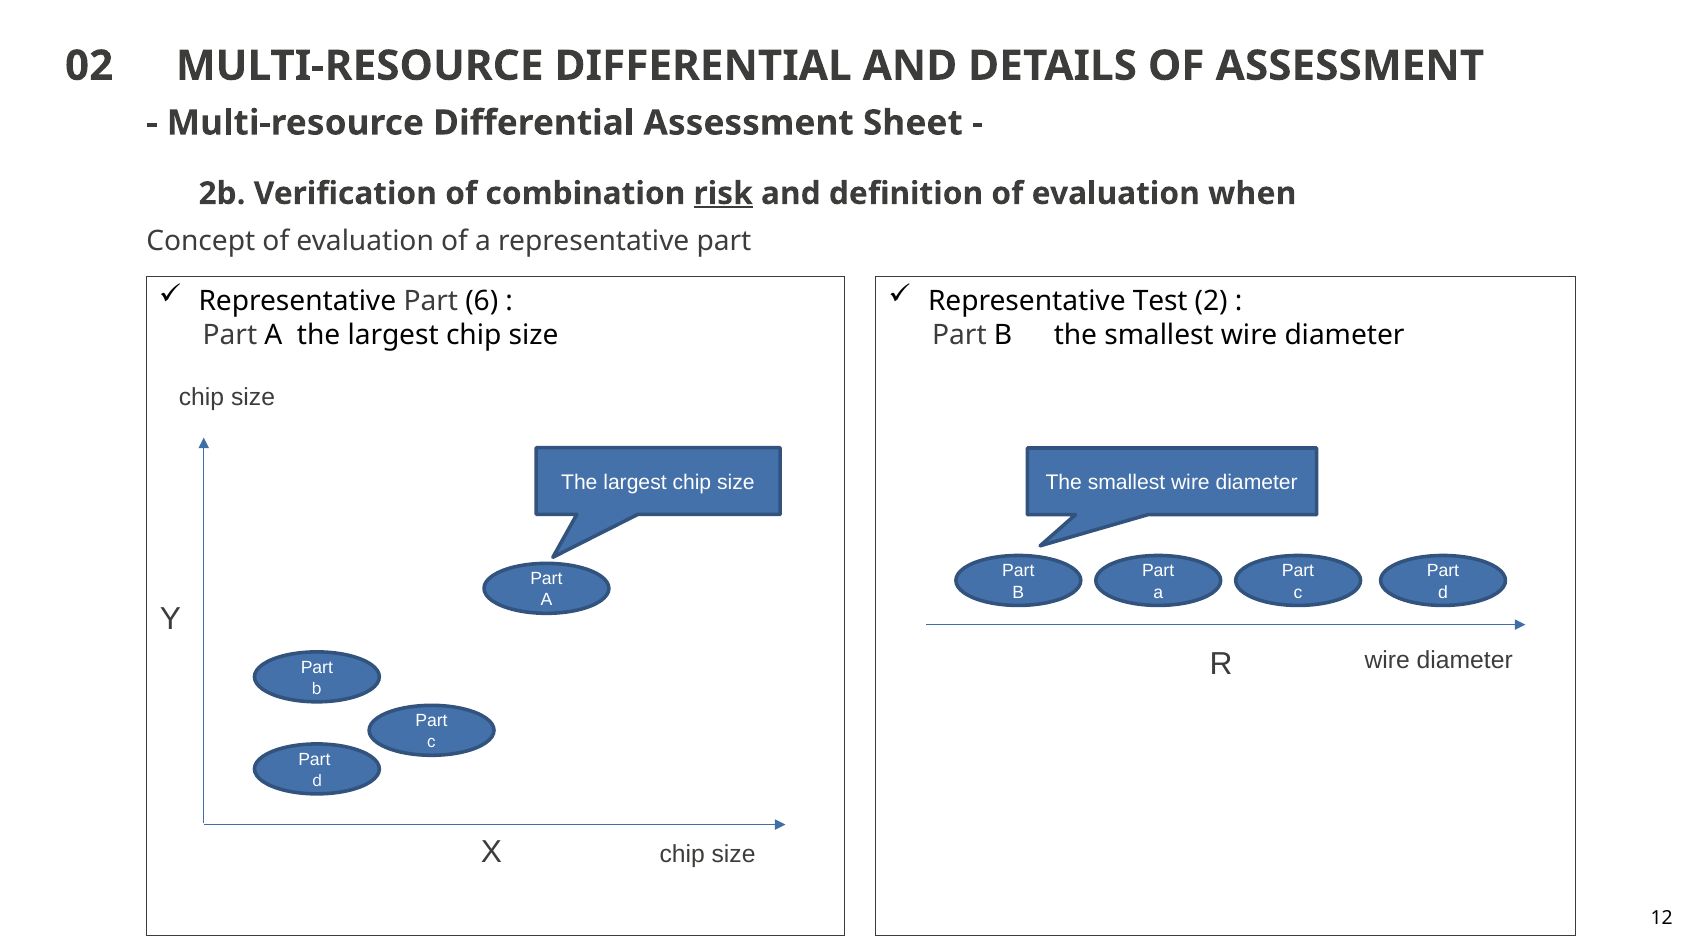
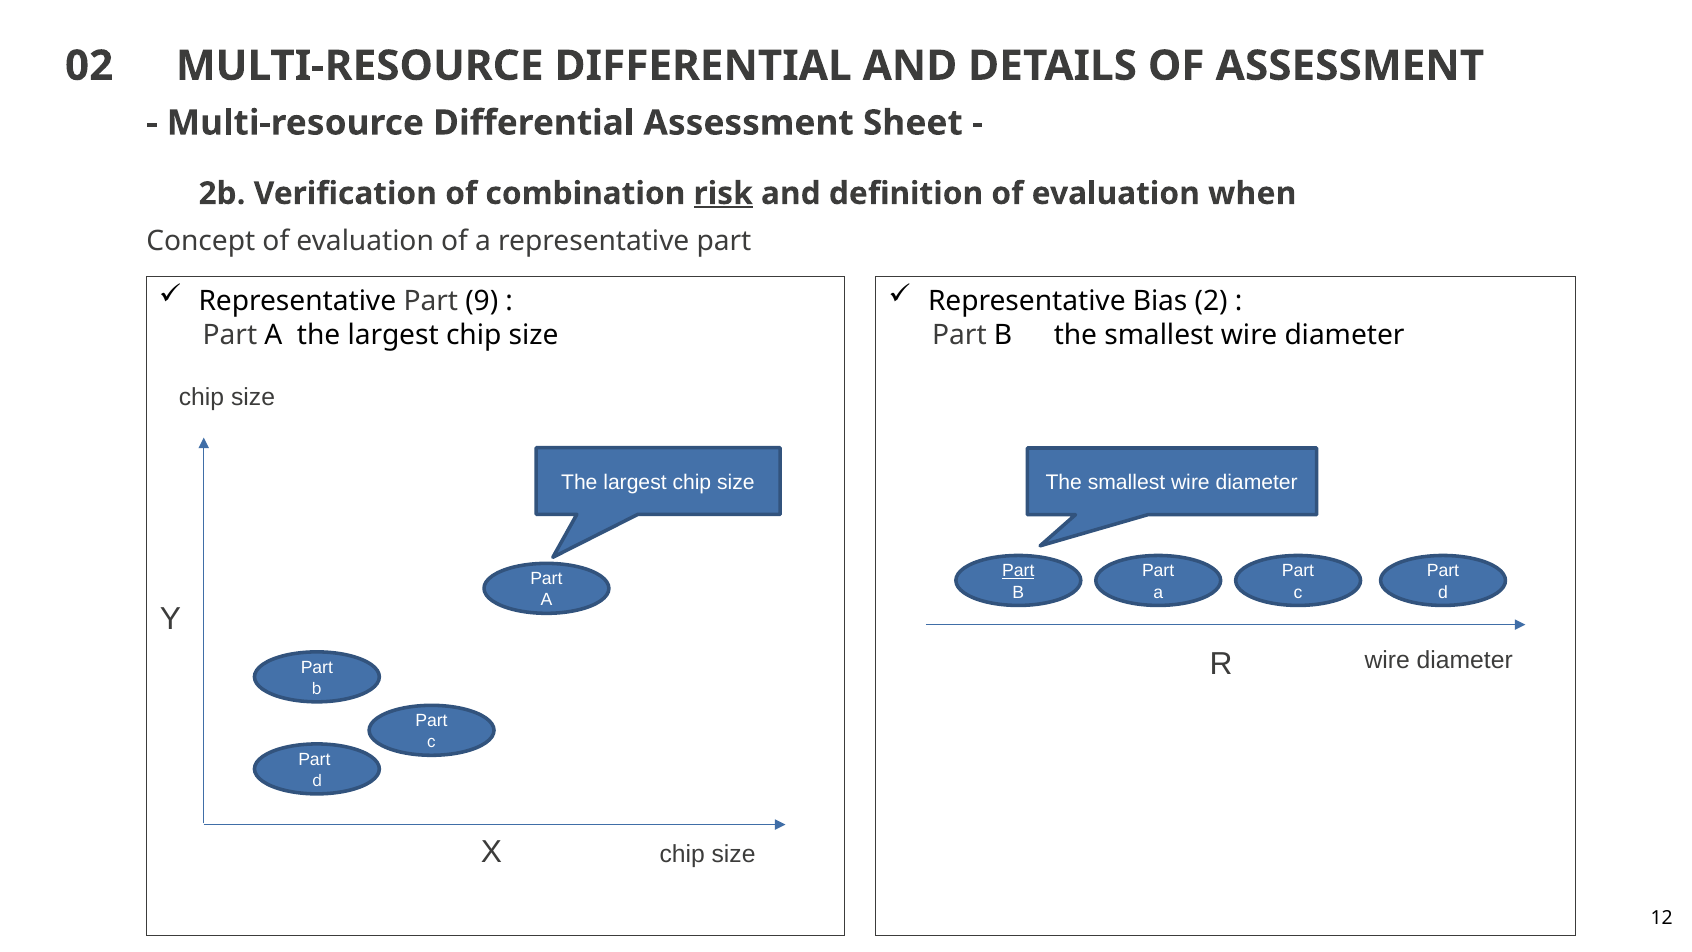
6: 6 -> 9 (482, 301)
Test: Test -> Bias (1160, 301)
Part underline: none -> present (1018, 571)
